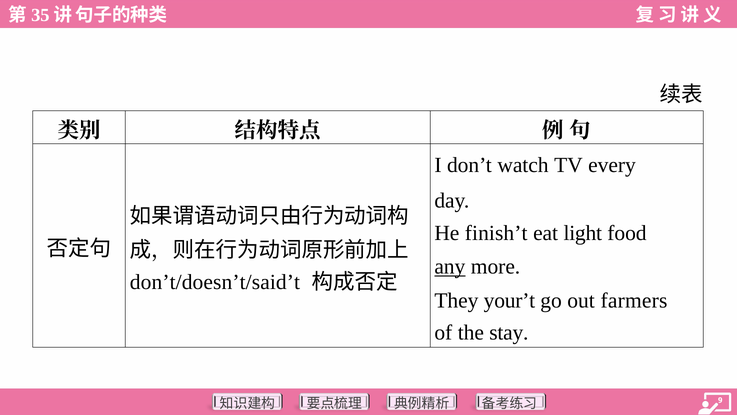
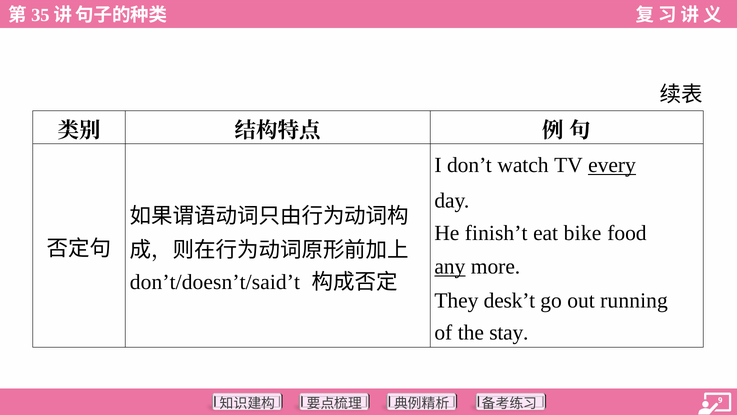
every underline: none -> present (612, 165)
light: light -> bike (583, 233)
your’t: your’t -> desk’t (509, 300)
farmers: farmers -> running (634, 300)
